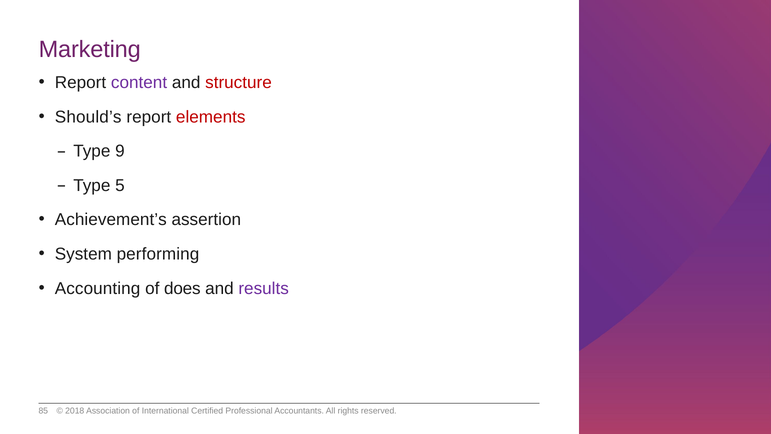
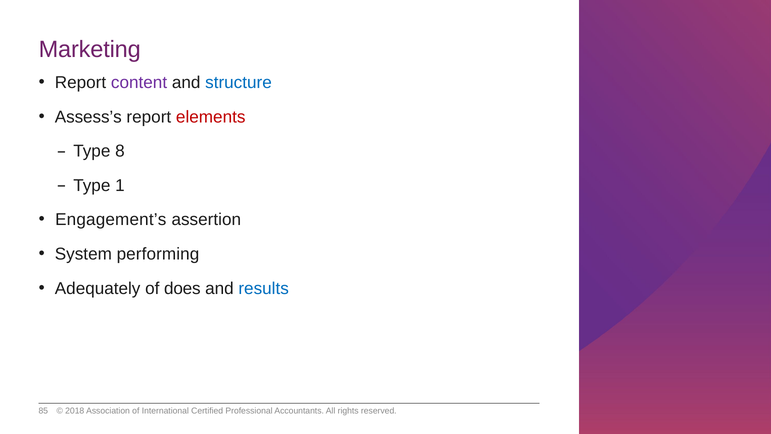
structure colour: red -> blue (238, 83)
Should’s: Should’s -> Assess’s (88, 117)
9: 9 -> 8 (120, 151)
5: 5 -> 1 (120, 185)
Achievement’s: Achievement’s -> Engagement’s (111, 220)
Accounting: Accounting -> Adequately (98, 288)
results colour: purple -> blue (264, 288)
